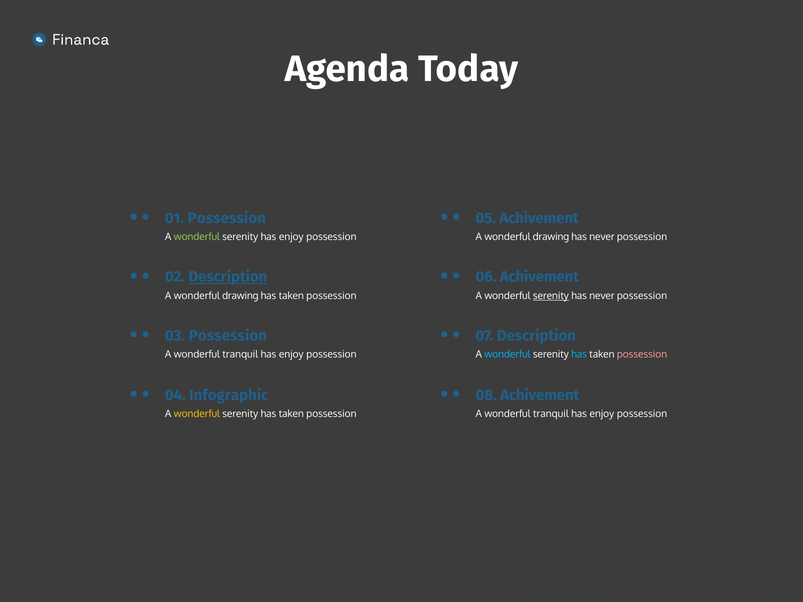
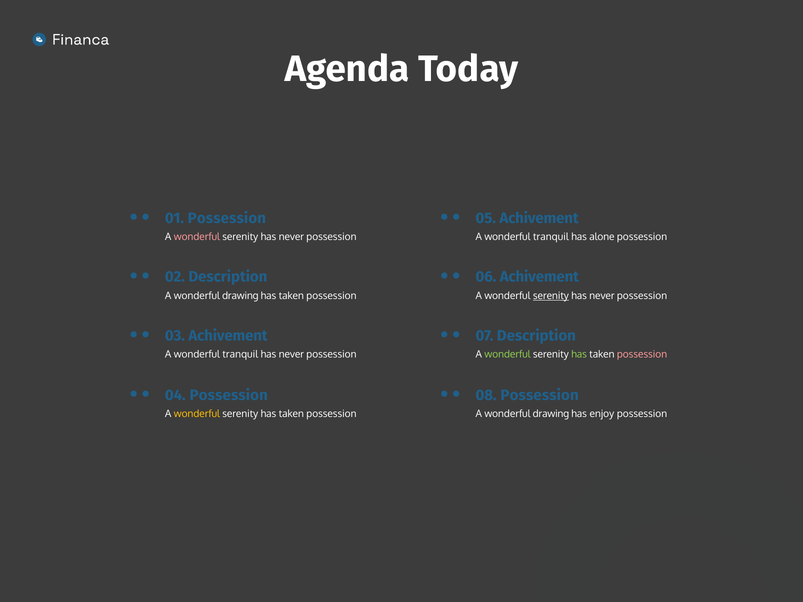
wonderful colour: light green -> pink (197, 237)
enjoy: enjoy -> never (291, 237)
drawing: drawing -> tranquil (551, 237)
never: never -> alone (602, 237)
Description underline: present -> none (228, 277)
03 Possession: Possession -> Achivement (228, 336)
enjoy: enjoy -> never (291, 355)
wonderful colour: light blue -> light green (507, 355)
has colour: light blue -> light green (579, 355)
04 Infographic: Infographic -> Possession (229, 395)
08 Achivement: Achivement -> Possession (540, 395)
tranquil: tranquil -> drawing (551, 414)
